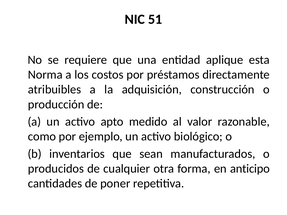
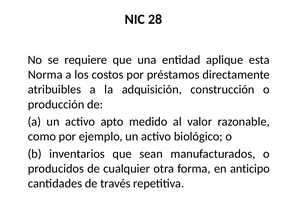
51: 51 -> 28 (155, 19)
poner: poner -> través (115, 184)
